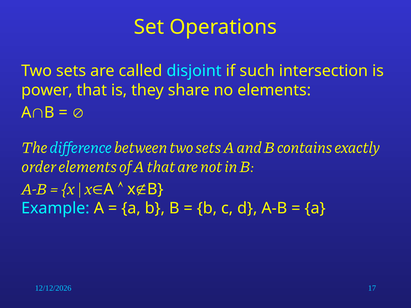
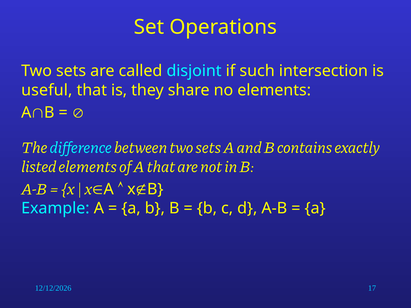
power: power -> useful (47, 90)
order: order -> listed (39, 167)
